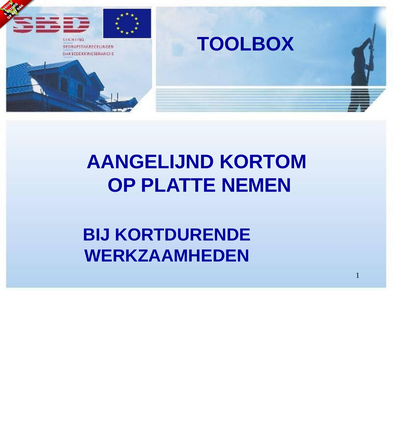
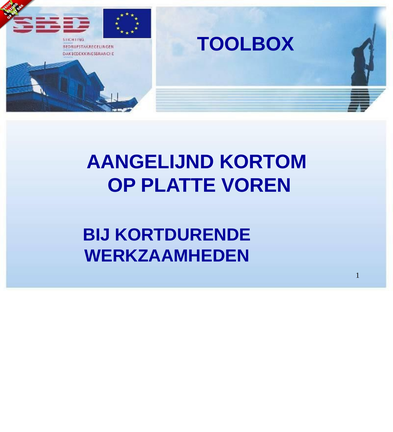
NEMEN: NEMEN -> VOREN (256, 186)
